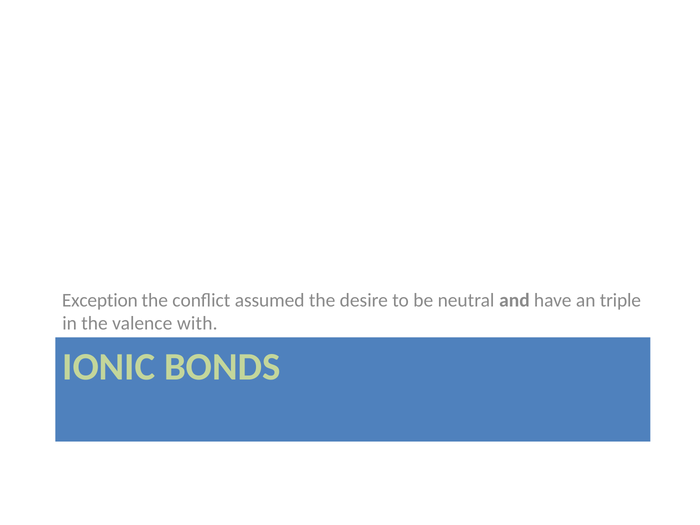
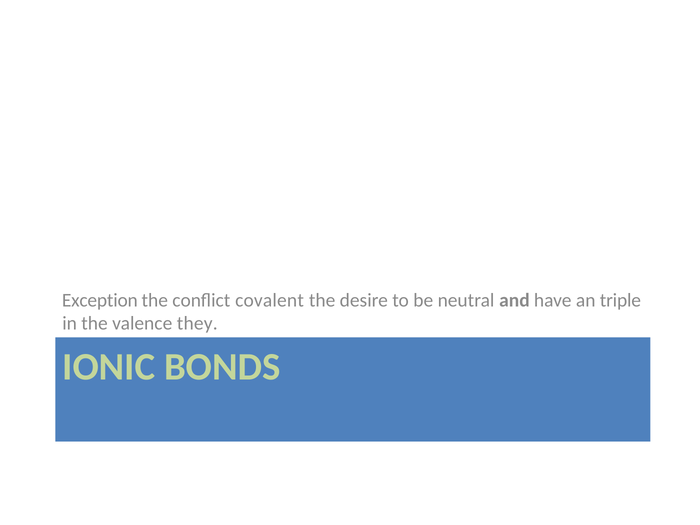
assumed: assumed -> covalent (270, 300)
with: with -> they (197, 324)
